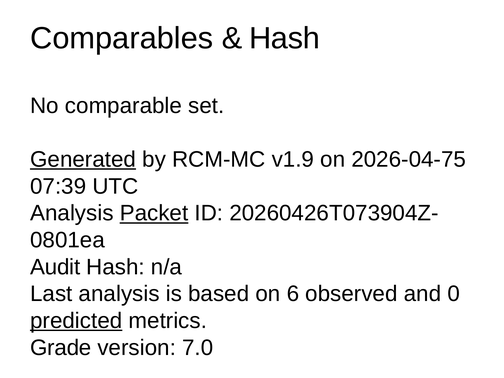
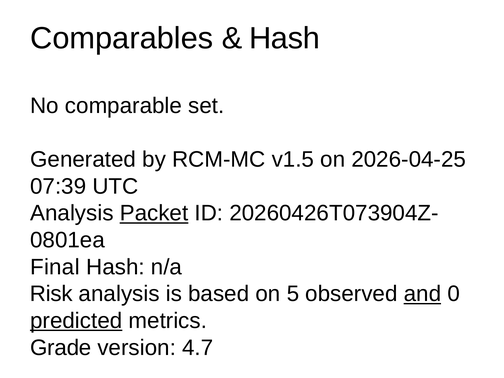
Generated underline: present -> none (83, 159)
v1.9: v1.9 -> v1.5 (293, 159)
2026-04-75: 2026-04-75 -> 2026-04-25 (409, 159)
Audit: Audit -> Final (55, 267)
Last: Last -> Risk (51, 294)
6: 6 -> 5 (293, 294)
and underline: none -> present (422, 294)
7.0: 7.0 -> 4.7 (198, 348)
